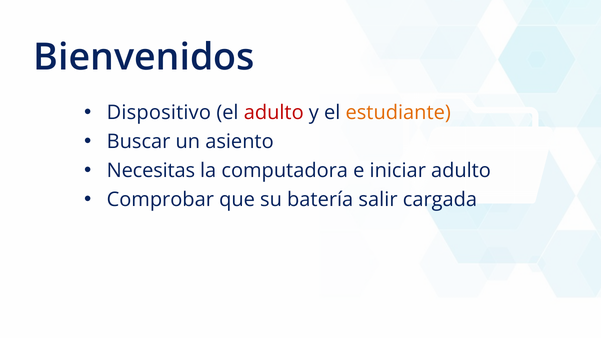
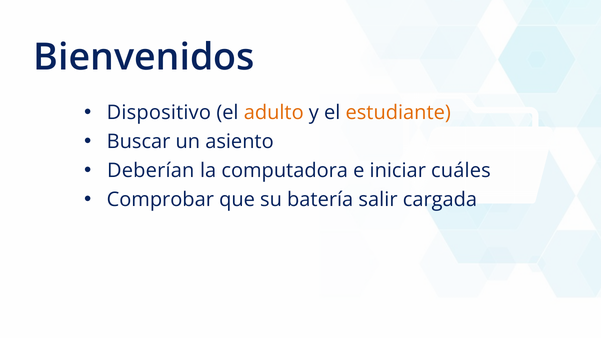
adulto colour: red -> orange (274, 113)
Necesitas: Necesitas -> Deberían (151, 171)
iniciar adulto: adulto -> cuáles (461, 171)
